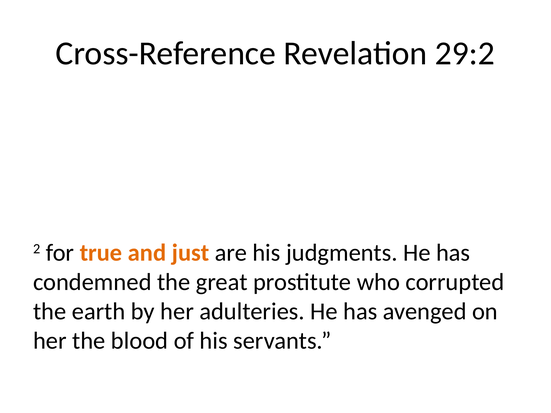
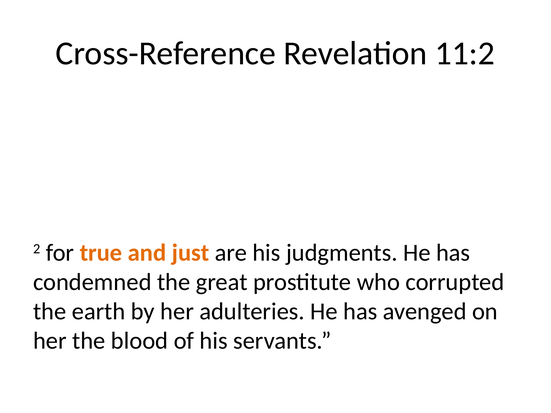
29:2: 29:2 -> 11:2 (465, 53)
